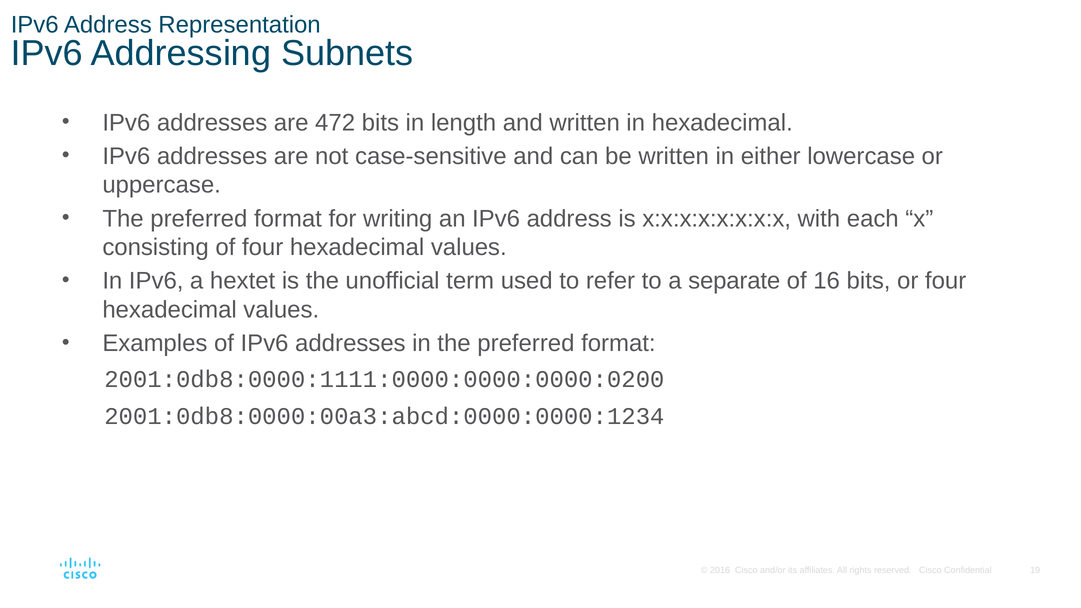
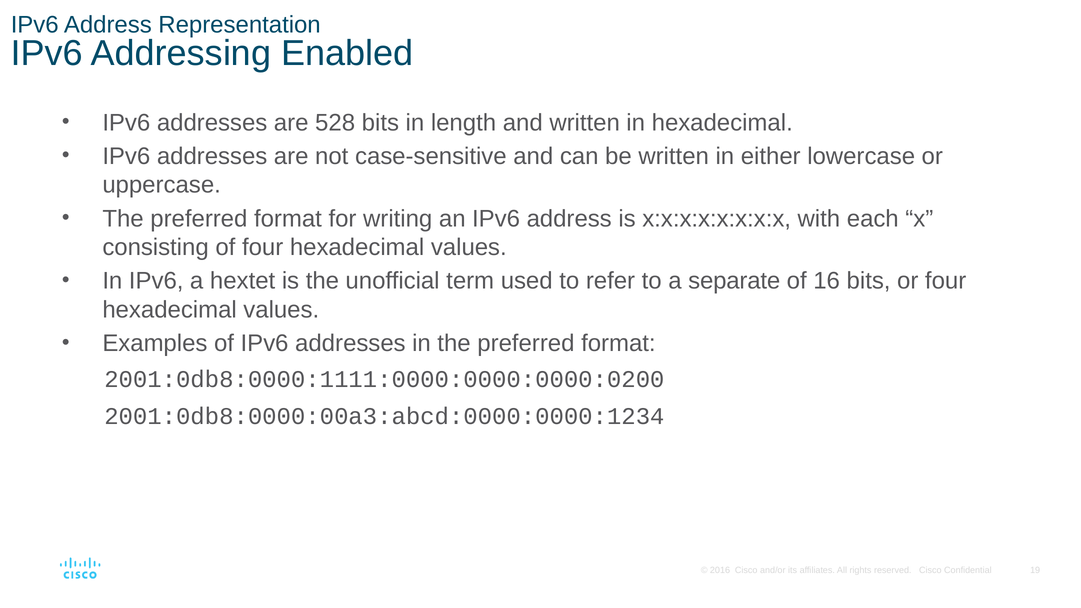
Subnets: Subnets -> Enabled (347, 53)
472: 472 -> 528 (335, 123)
